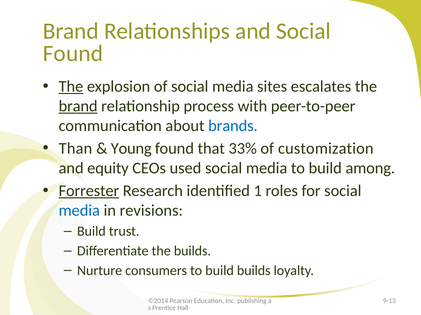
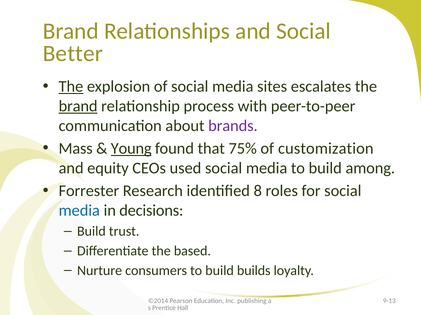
Found: Found -> Better (73, 54)
brands colour: blue -> purple (233, 126)
Than: Than -> Mass (76, 149)
Young underline: none -> present (131, 149)
33%: 33% -> 75% (243, 149)
Forrester underline: present -> none (89, 191)
1: 1 -> 8 (258, 191)
revisions: revisions -> decisions (151, 211)
the builds: builds -> based (192, 251)
